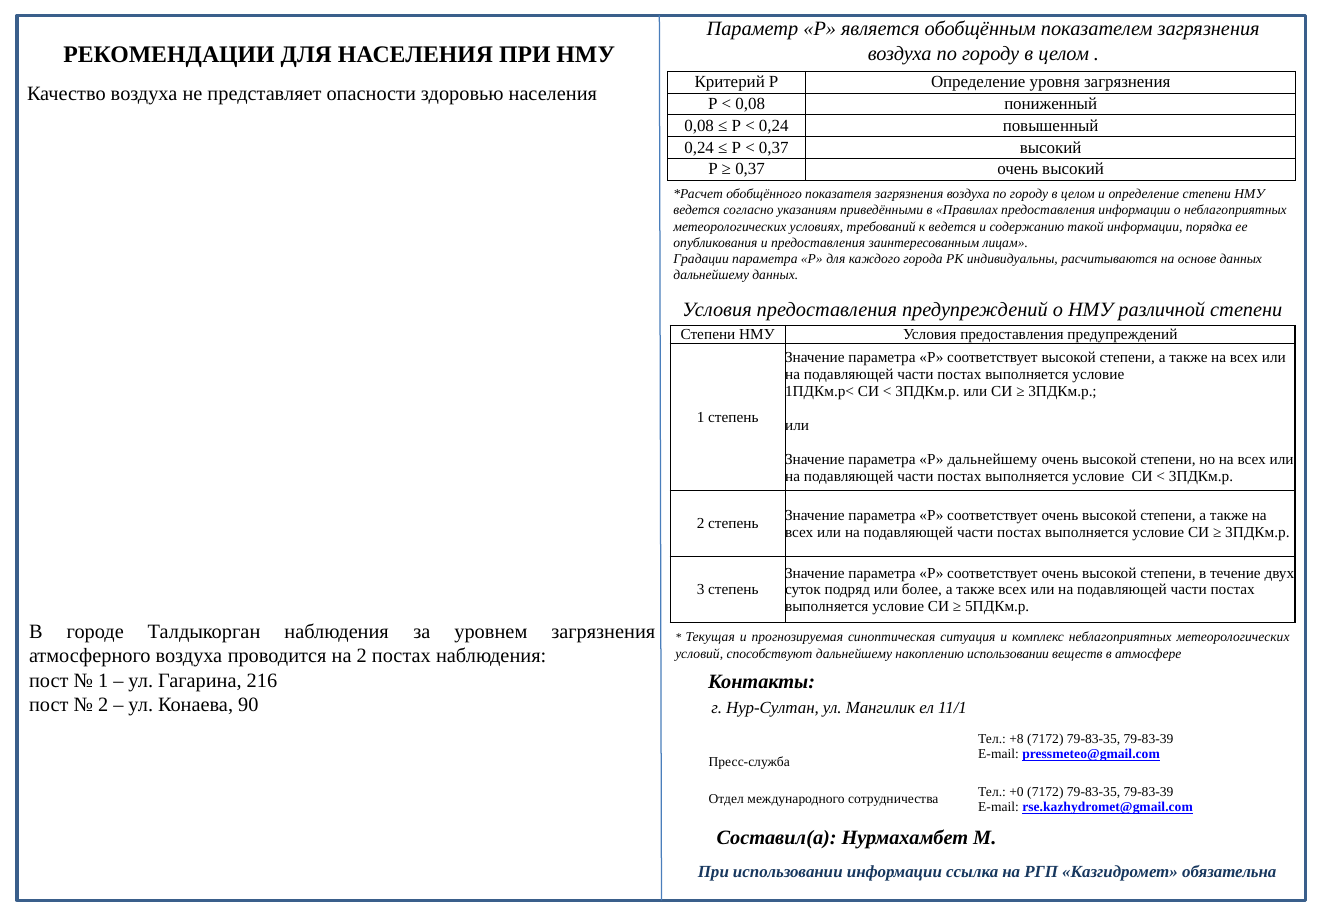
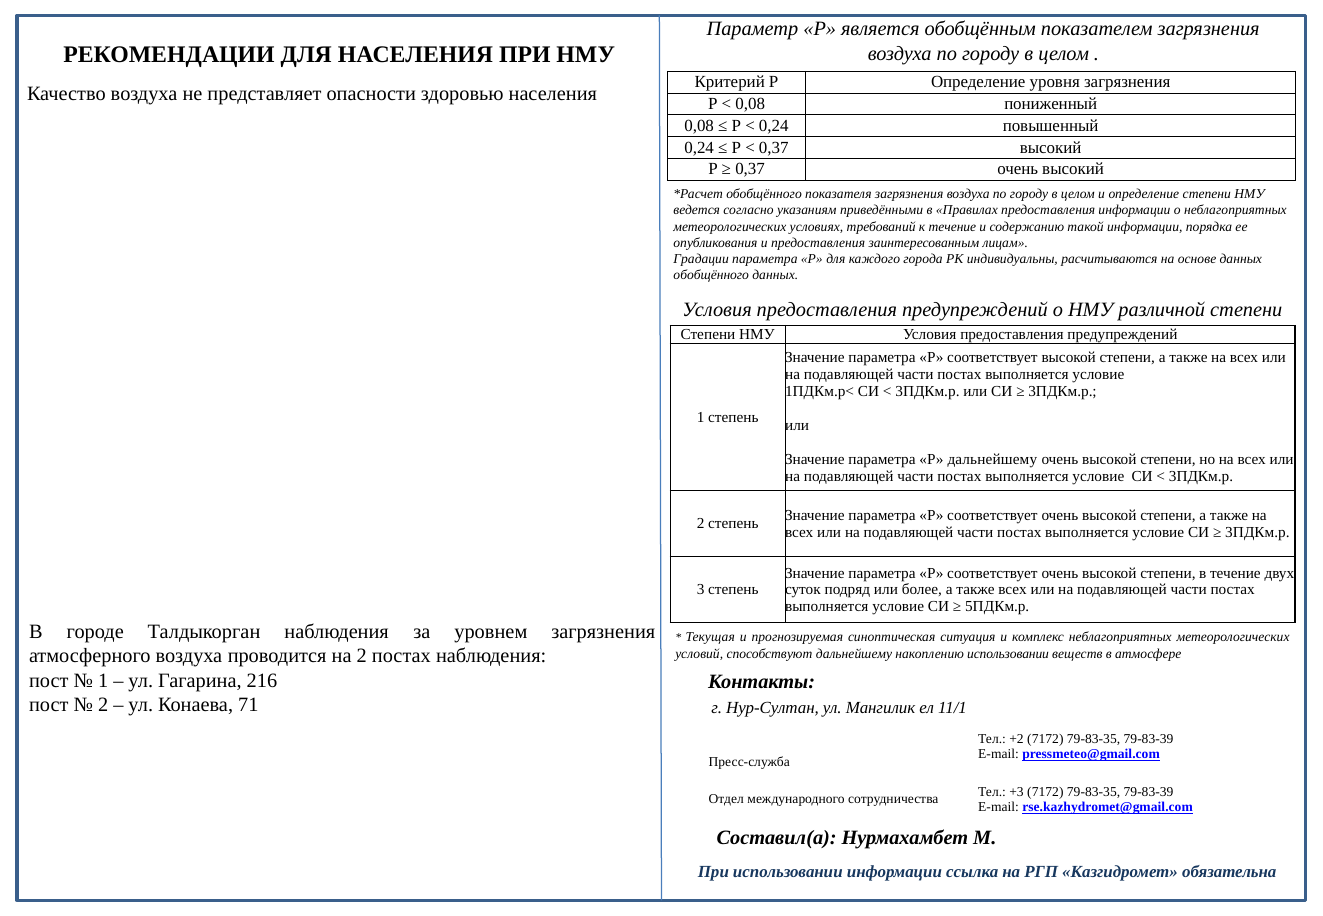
к ведется: ведется -> течение (952, 227)
дальнейшему: дальнейшему -> обобщённого (711, 275)
90: 90 -> 71 (248, 705)
+8: +8 -> +2 (1017, 739)
+0: +0 -> +3 (1017, 792)
